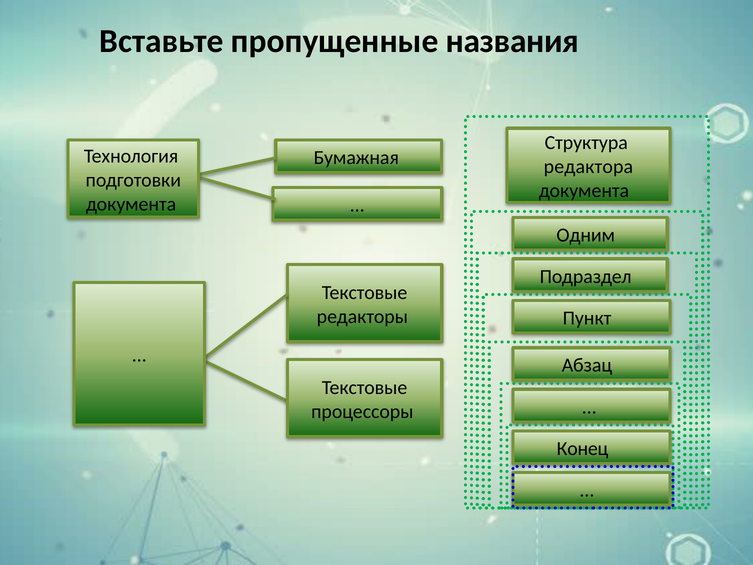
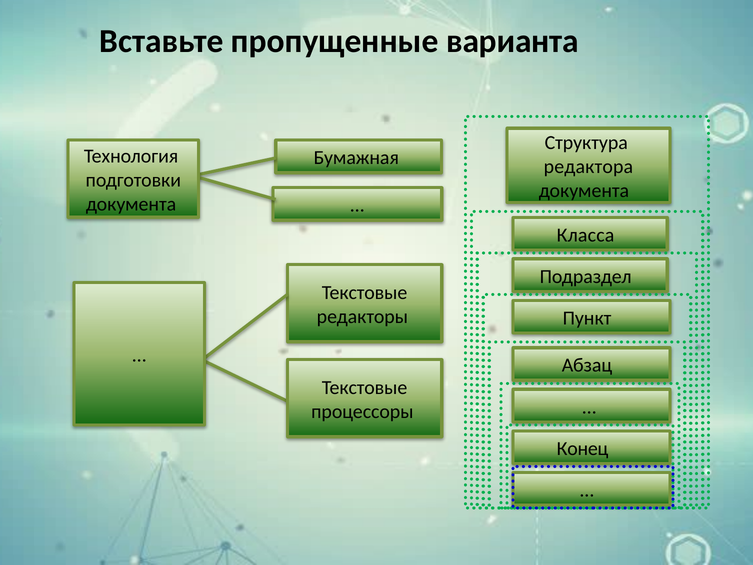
названия: названия -> варианта (512, 41)
Одним: Одним -> Класса (586, 235)
